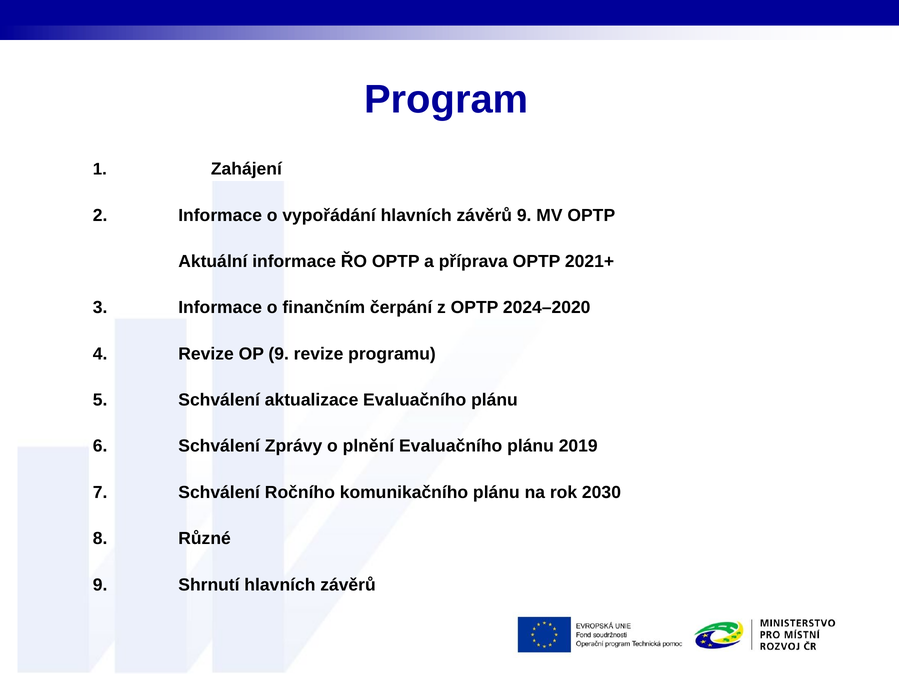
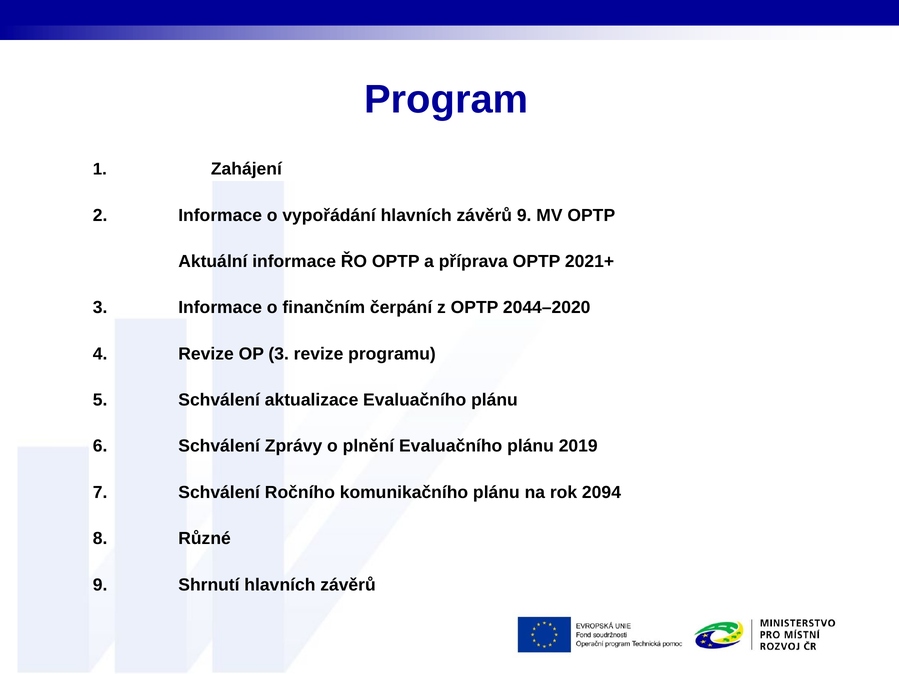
2024–2020: 2024–2020 -> 2044–2020 (547, 308)
OP 9: 9 -> 3 (279, 354)
2030: 2030 -> 2094 (601, 493)
